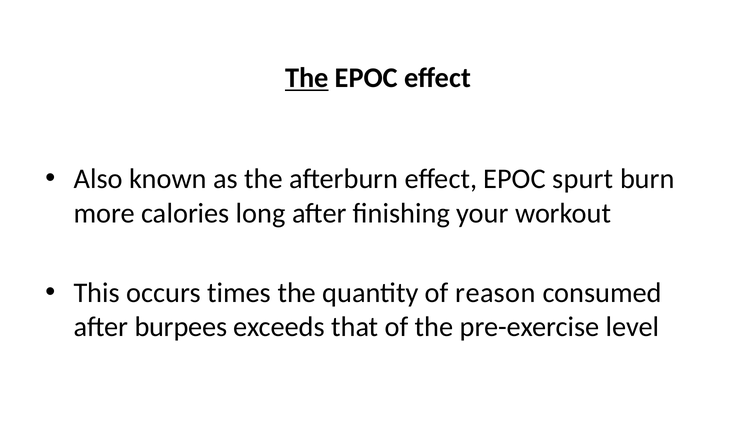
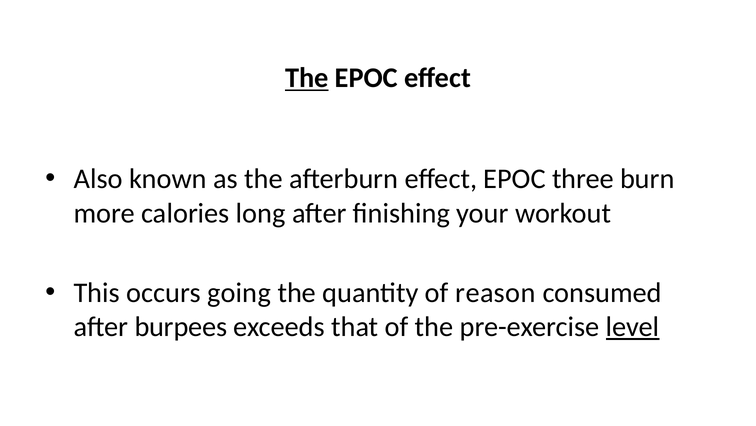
spurt: spurt -> three (583, 179)
times: times -> going (239, 292)
level underline: none -> present (633, 326)
